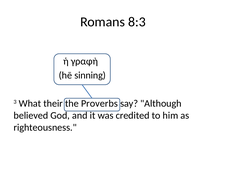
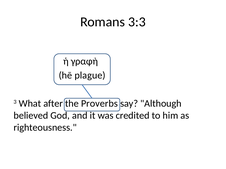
8:3: 8:3 -> 3:3 (137, 22)
sinning: sinning -> plague (90, 76)
their: their -> after (53, 104)
